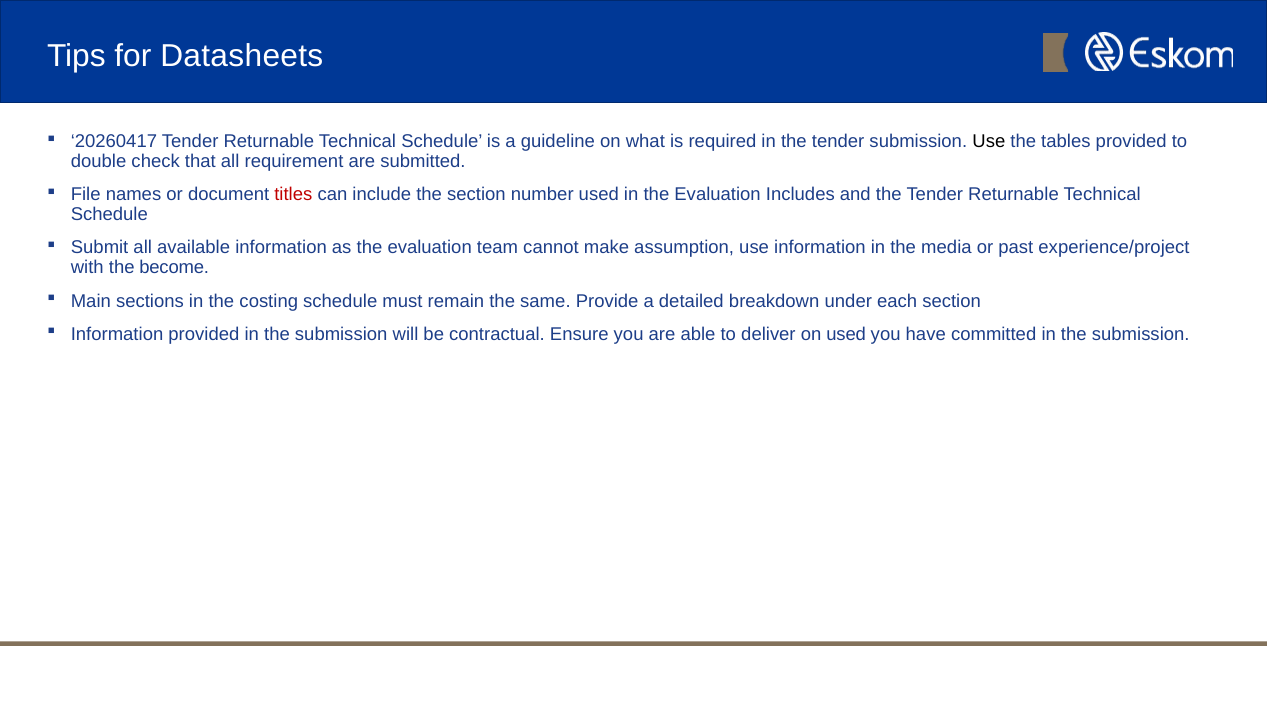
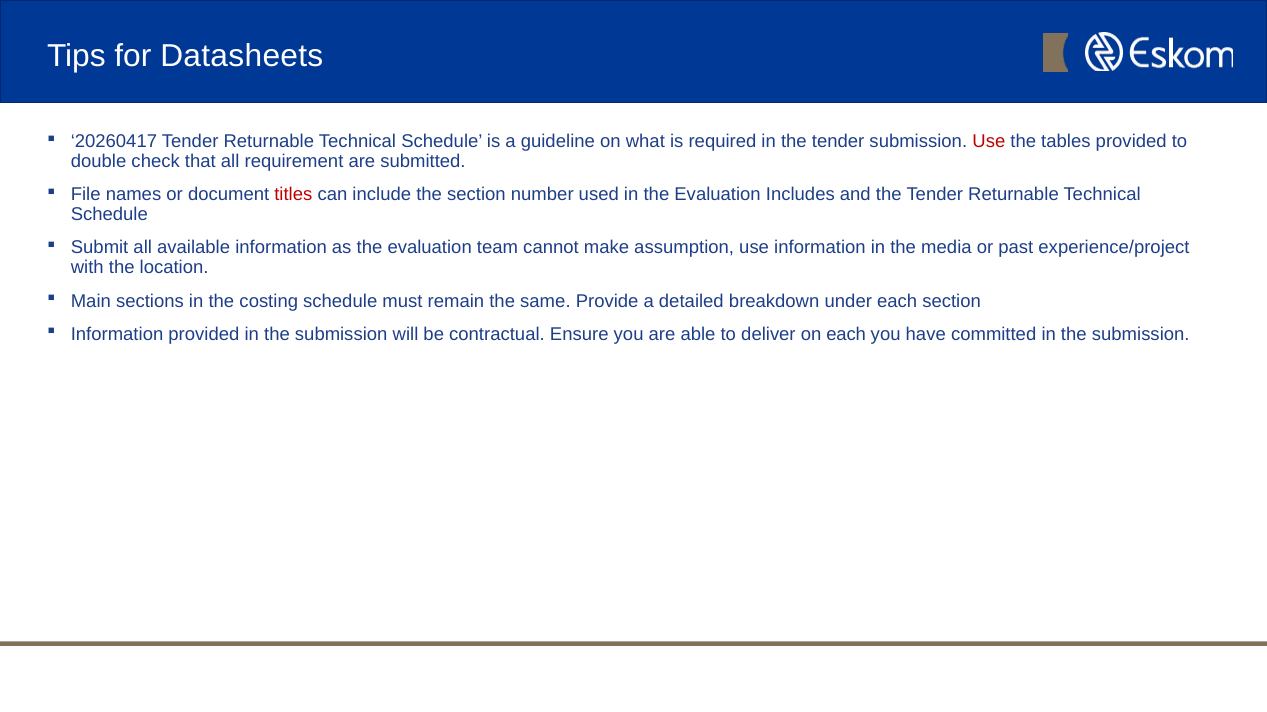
Use colour: black -> red (989, 142)
become: become -> location (174, 268)
on used: used -> each (846, 334)
